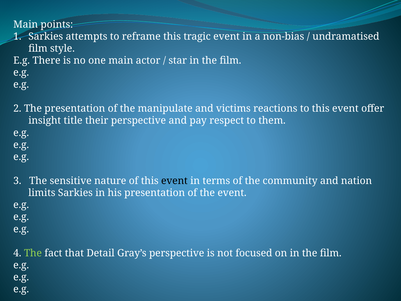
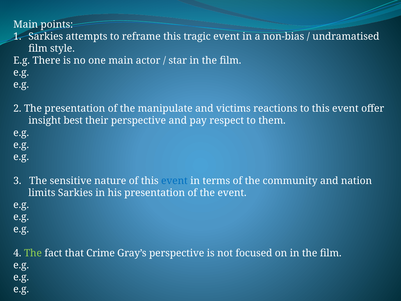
title: title -> best (73, 121)
event colour: black -> blue (174, 181)
Detail: Detail -> Crime (101, 253)
